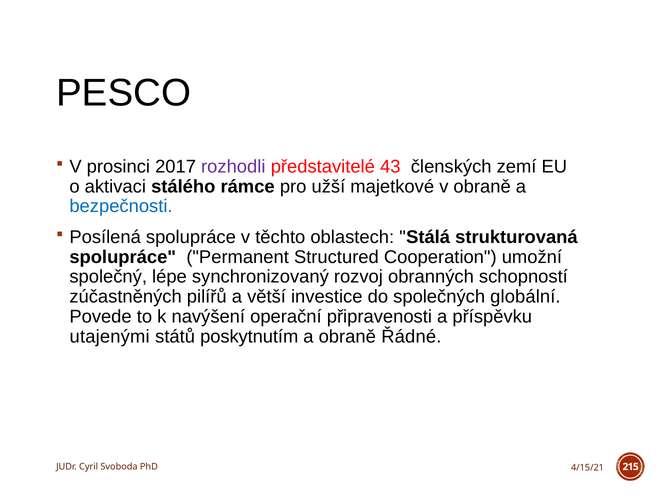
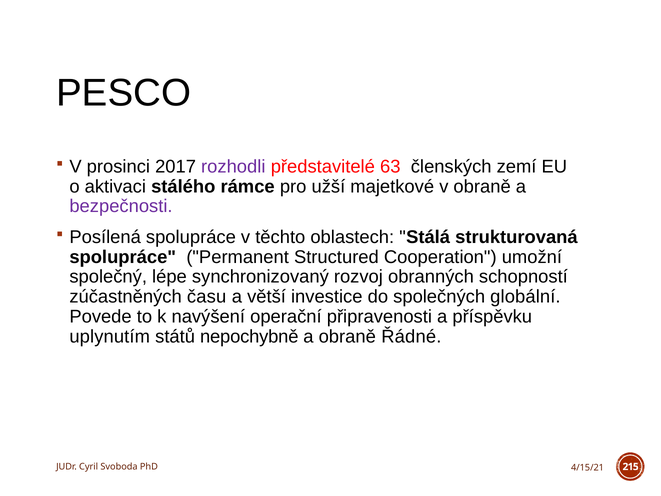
43: 43 -> 63 (390, 166)
bezpečnosti colour: blue -> purple (121, 206)
pilířů: pilířů -> času (207, 297)
utajenými: utajenými -> uplynutím (110, 336)
poskytnutím: poskytnutím -> nepochybně (249, 336)
